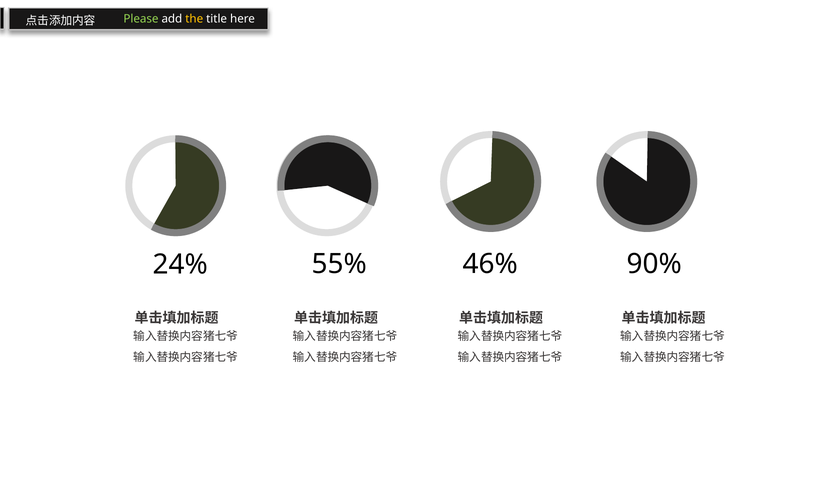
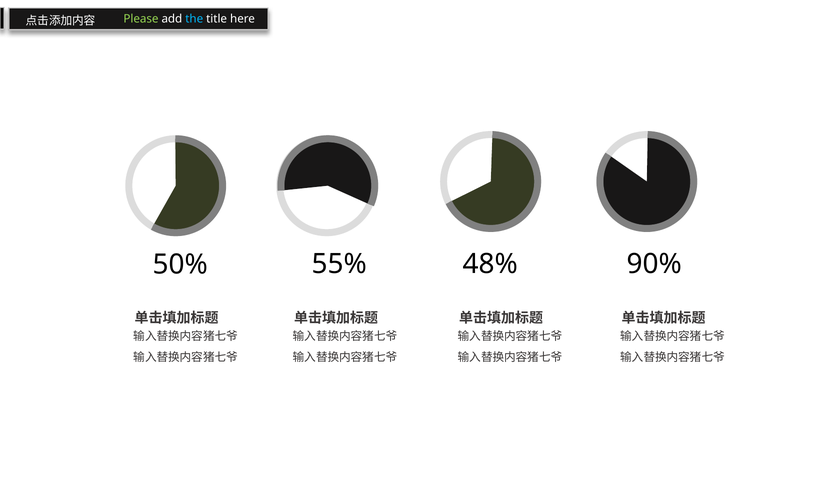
the colour: yellow -> light blue (194, 19)
24%: 24% -> 50% (180, 264)
46%: 46% -> 48% (490, 264)
